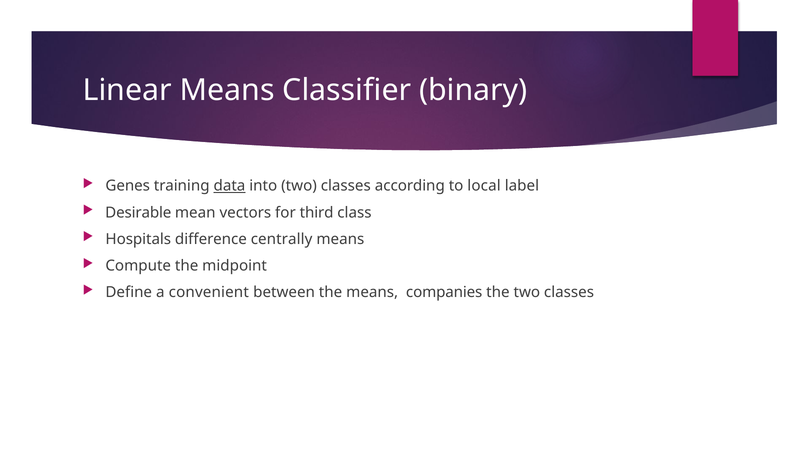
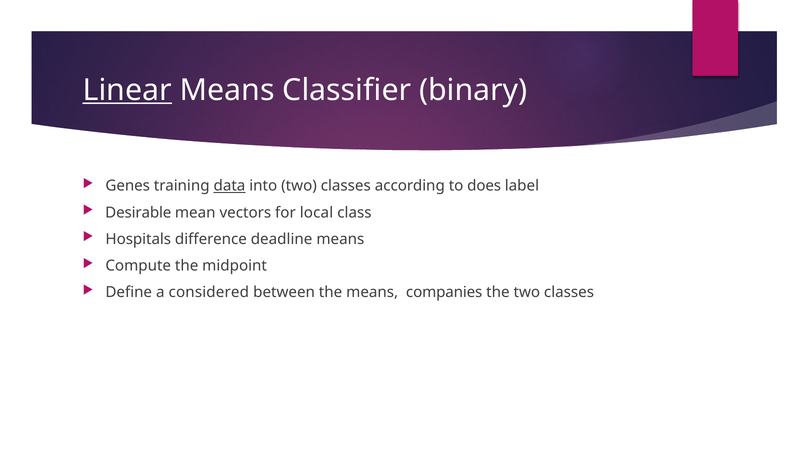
Linear underline: none -> present (127, 90)
local: local -> does (484, 186)
third: third -> local (316, 213)
centrally: centrally -> deadline (282, 239)
convenient: convenient -> considered (209, 292)
